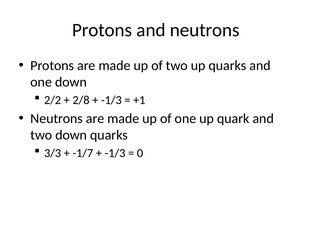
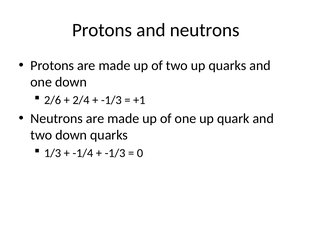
2/2: 2/2 -> 2/6 (53, 100)
2/8: 2/8 -> 2/4 (81, 100)
3/3: 3/3 -> 1/3 (53, 153)
-1/7: -1/7 -> -1/4 (83, 153)
